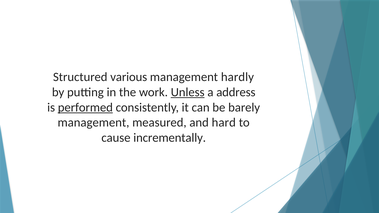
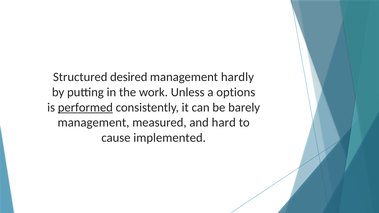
various: various -> desired (129, 77)
Unless underline: present -> none (188, 92)
address: address -> options (236, 92)
incrementally: incrementally -> implemented (170, 138)
